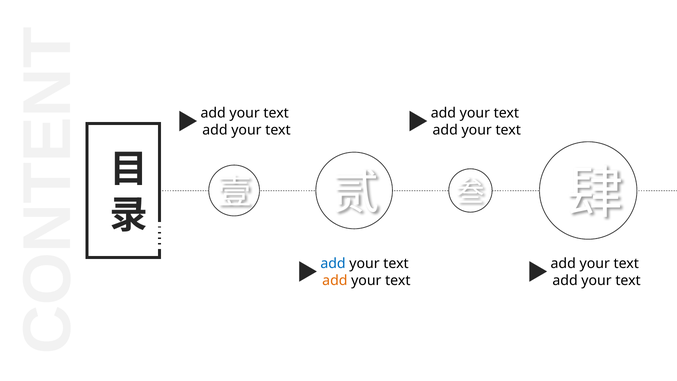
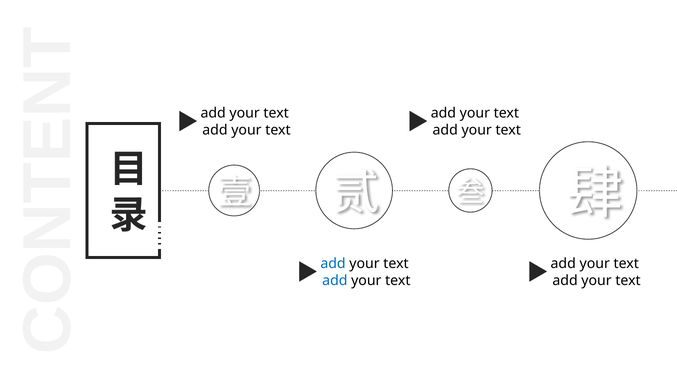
add colour: orange -> blue (335, 281)
